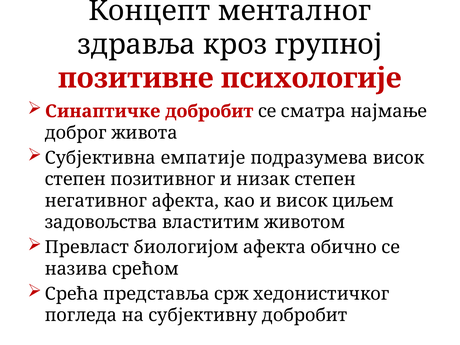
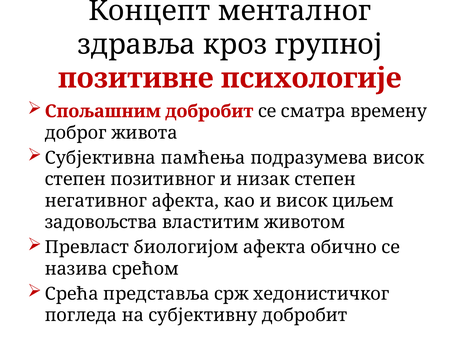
Синаптичке: Синаптичке -> Спољашним (103, 111)
најмање: најмање -> времену (389, 111)
емпатије: емпатије -> памћења (203, 158)
